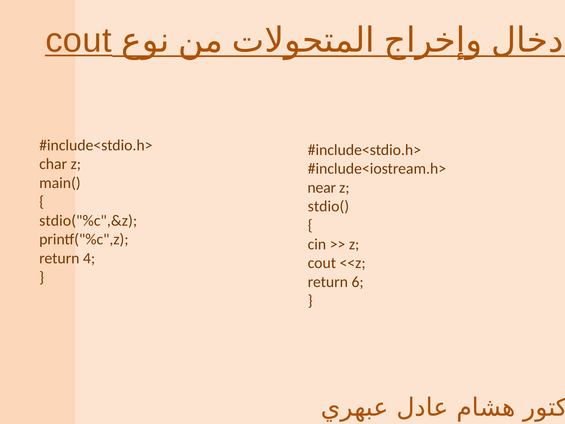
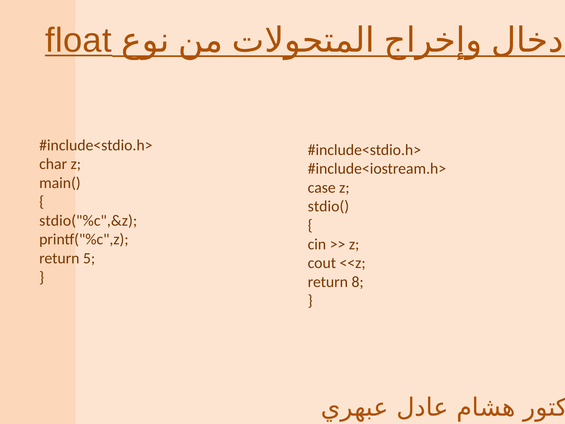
cout: cout -> float (78, 40)
near: near -> case (322, 188)
4: 4 -> 5 (89, 258)
6: 6 -> 8 (358, 282)
